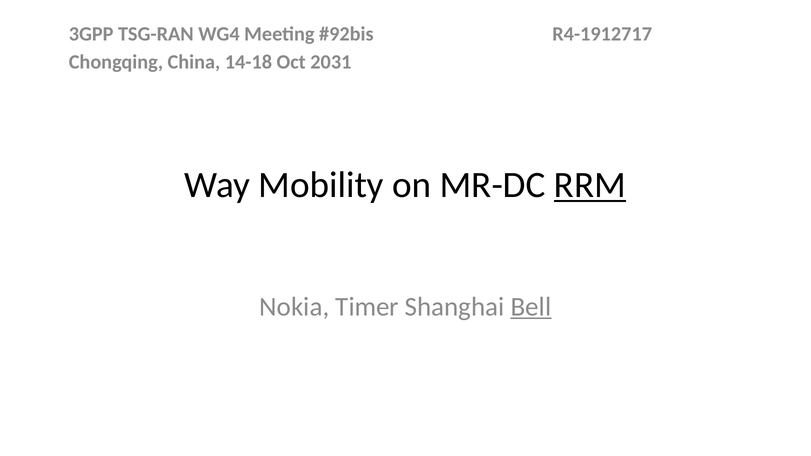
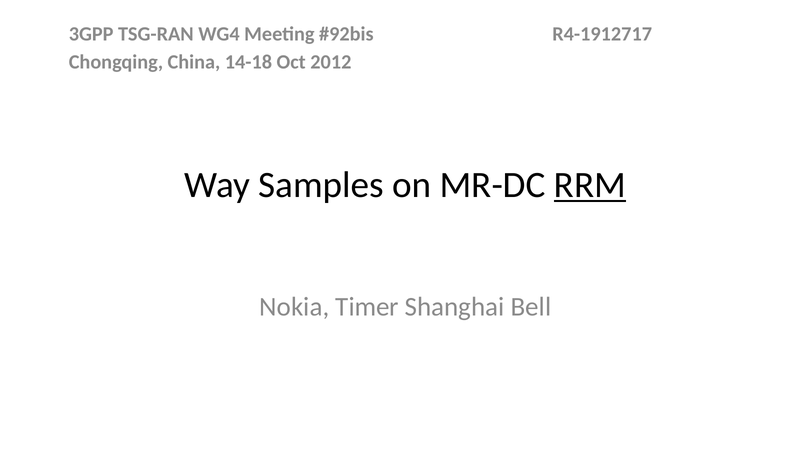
2031: 2031 -> 2012 (331, 62)
Mobility: Mobility -> Samples (321, 185)
Bell underline: present -> none (531, 307)
